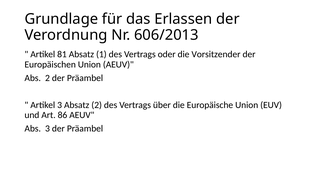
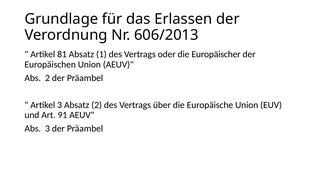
Vorsitzender: Vorsitzender -> Europäischer (216, 54)
86: 86 -> 91 (62, 115)
